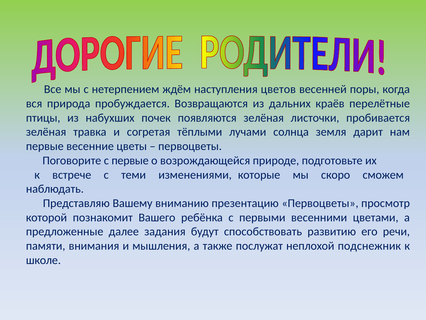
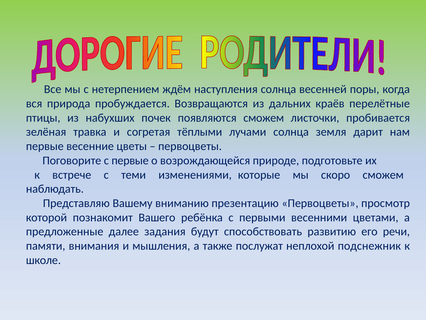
наступления цветов: цветов -> солнца (278, 89)
появляются зелёная: зелёная -> сможем (264, 118)
